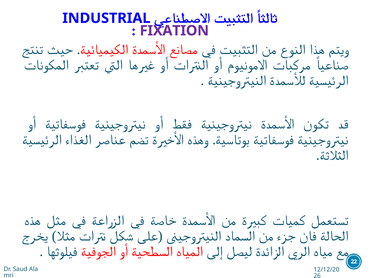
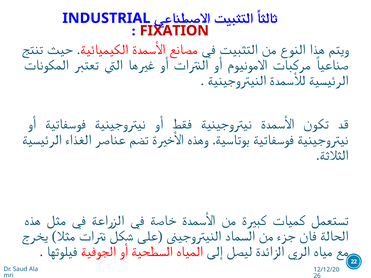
FIXATION colour: purple -> red (174, 31)
